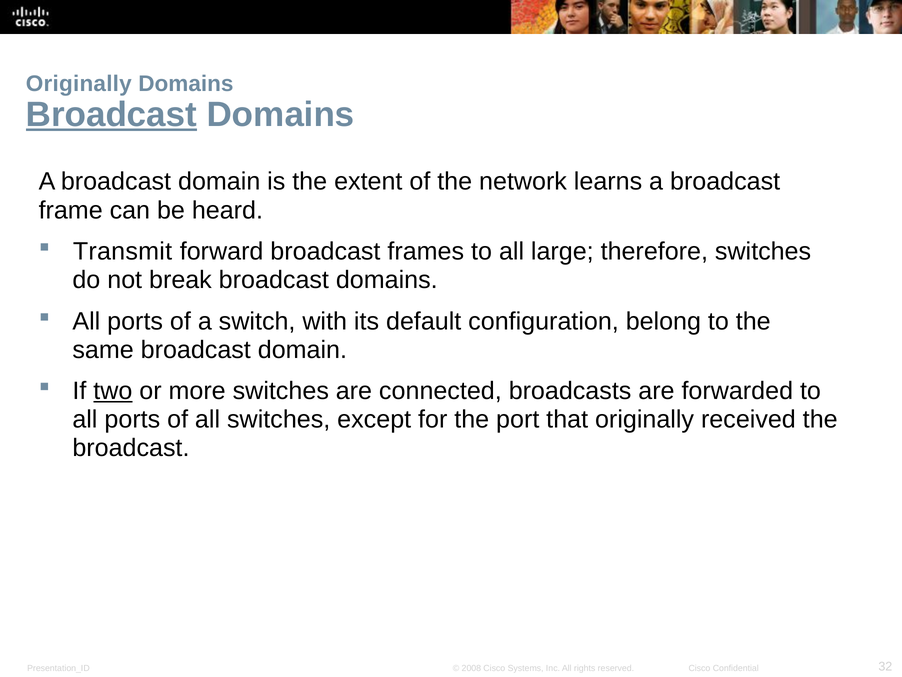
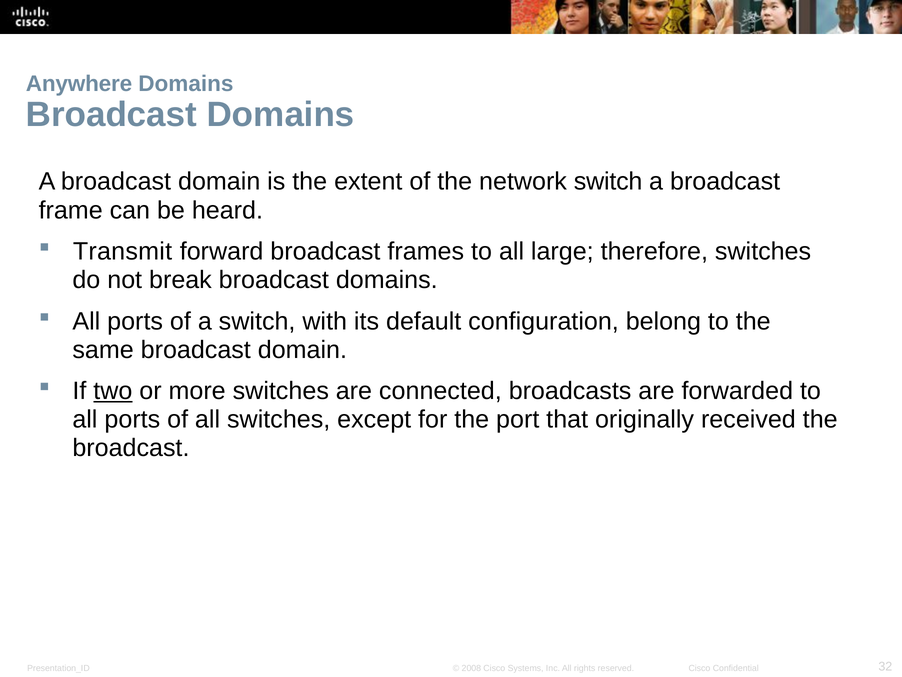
Originally: Originally -> Anywhere (79, 84)
Broadcast underline: present -> none (111, 115)
network learns: learns -> switch (608, 182)
